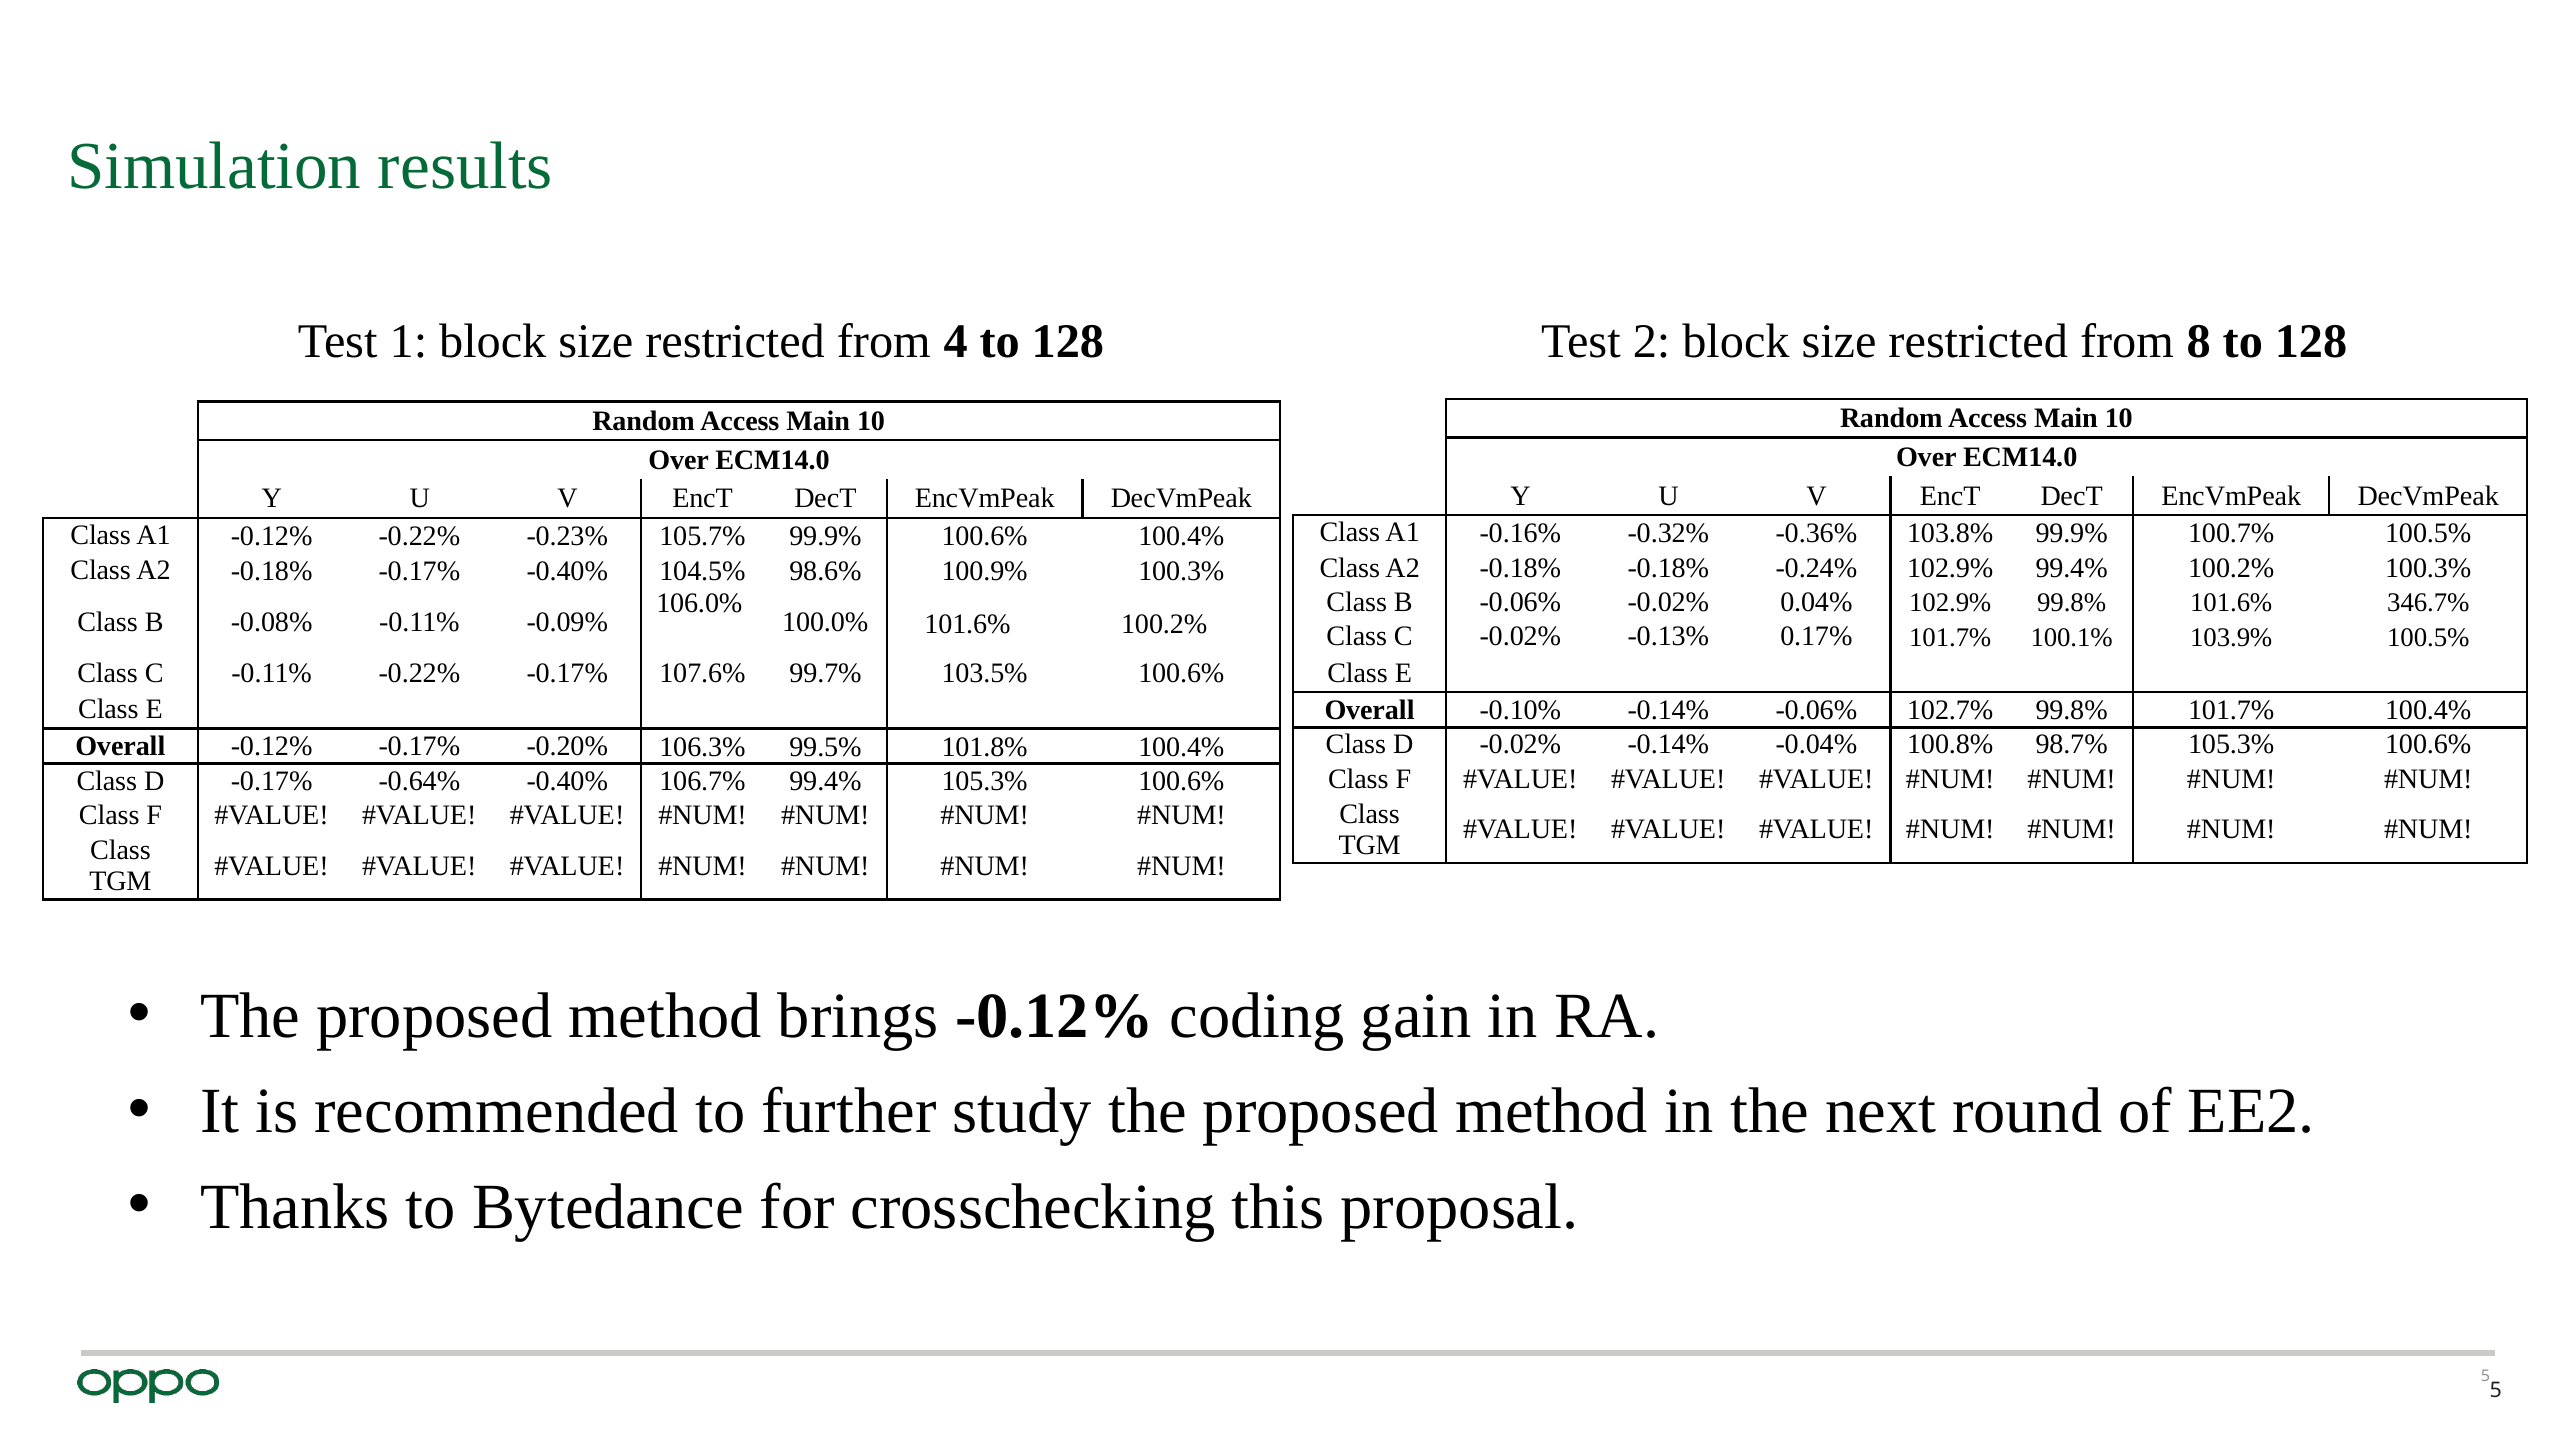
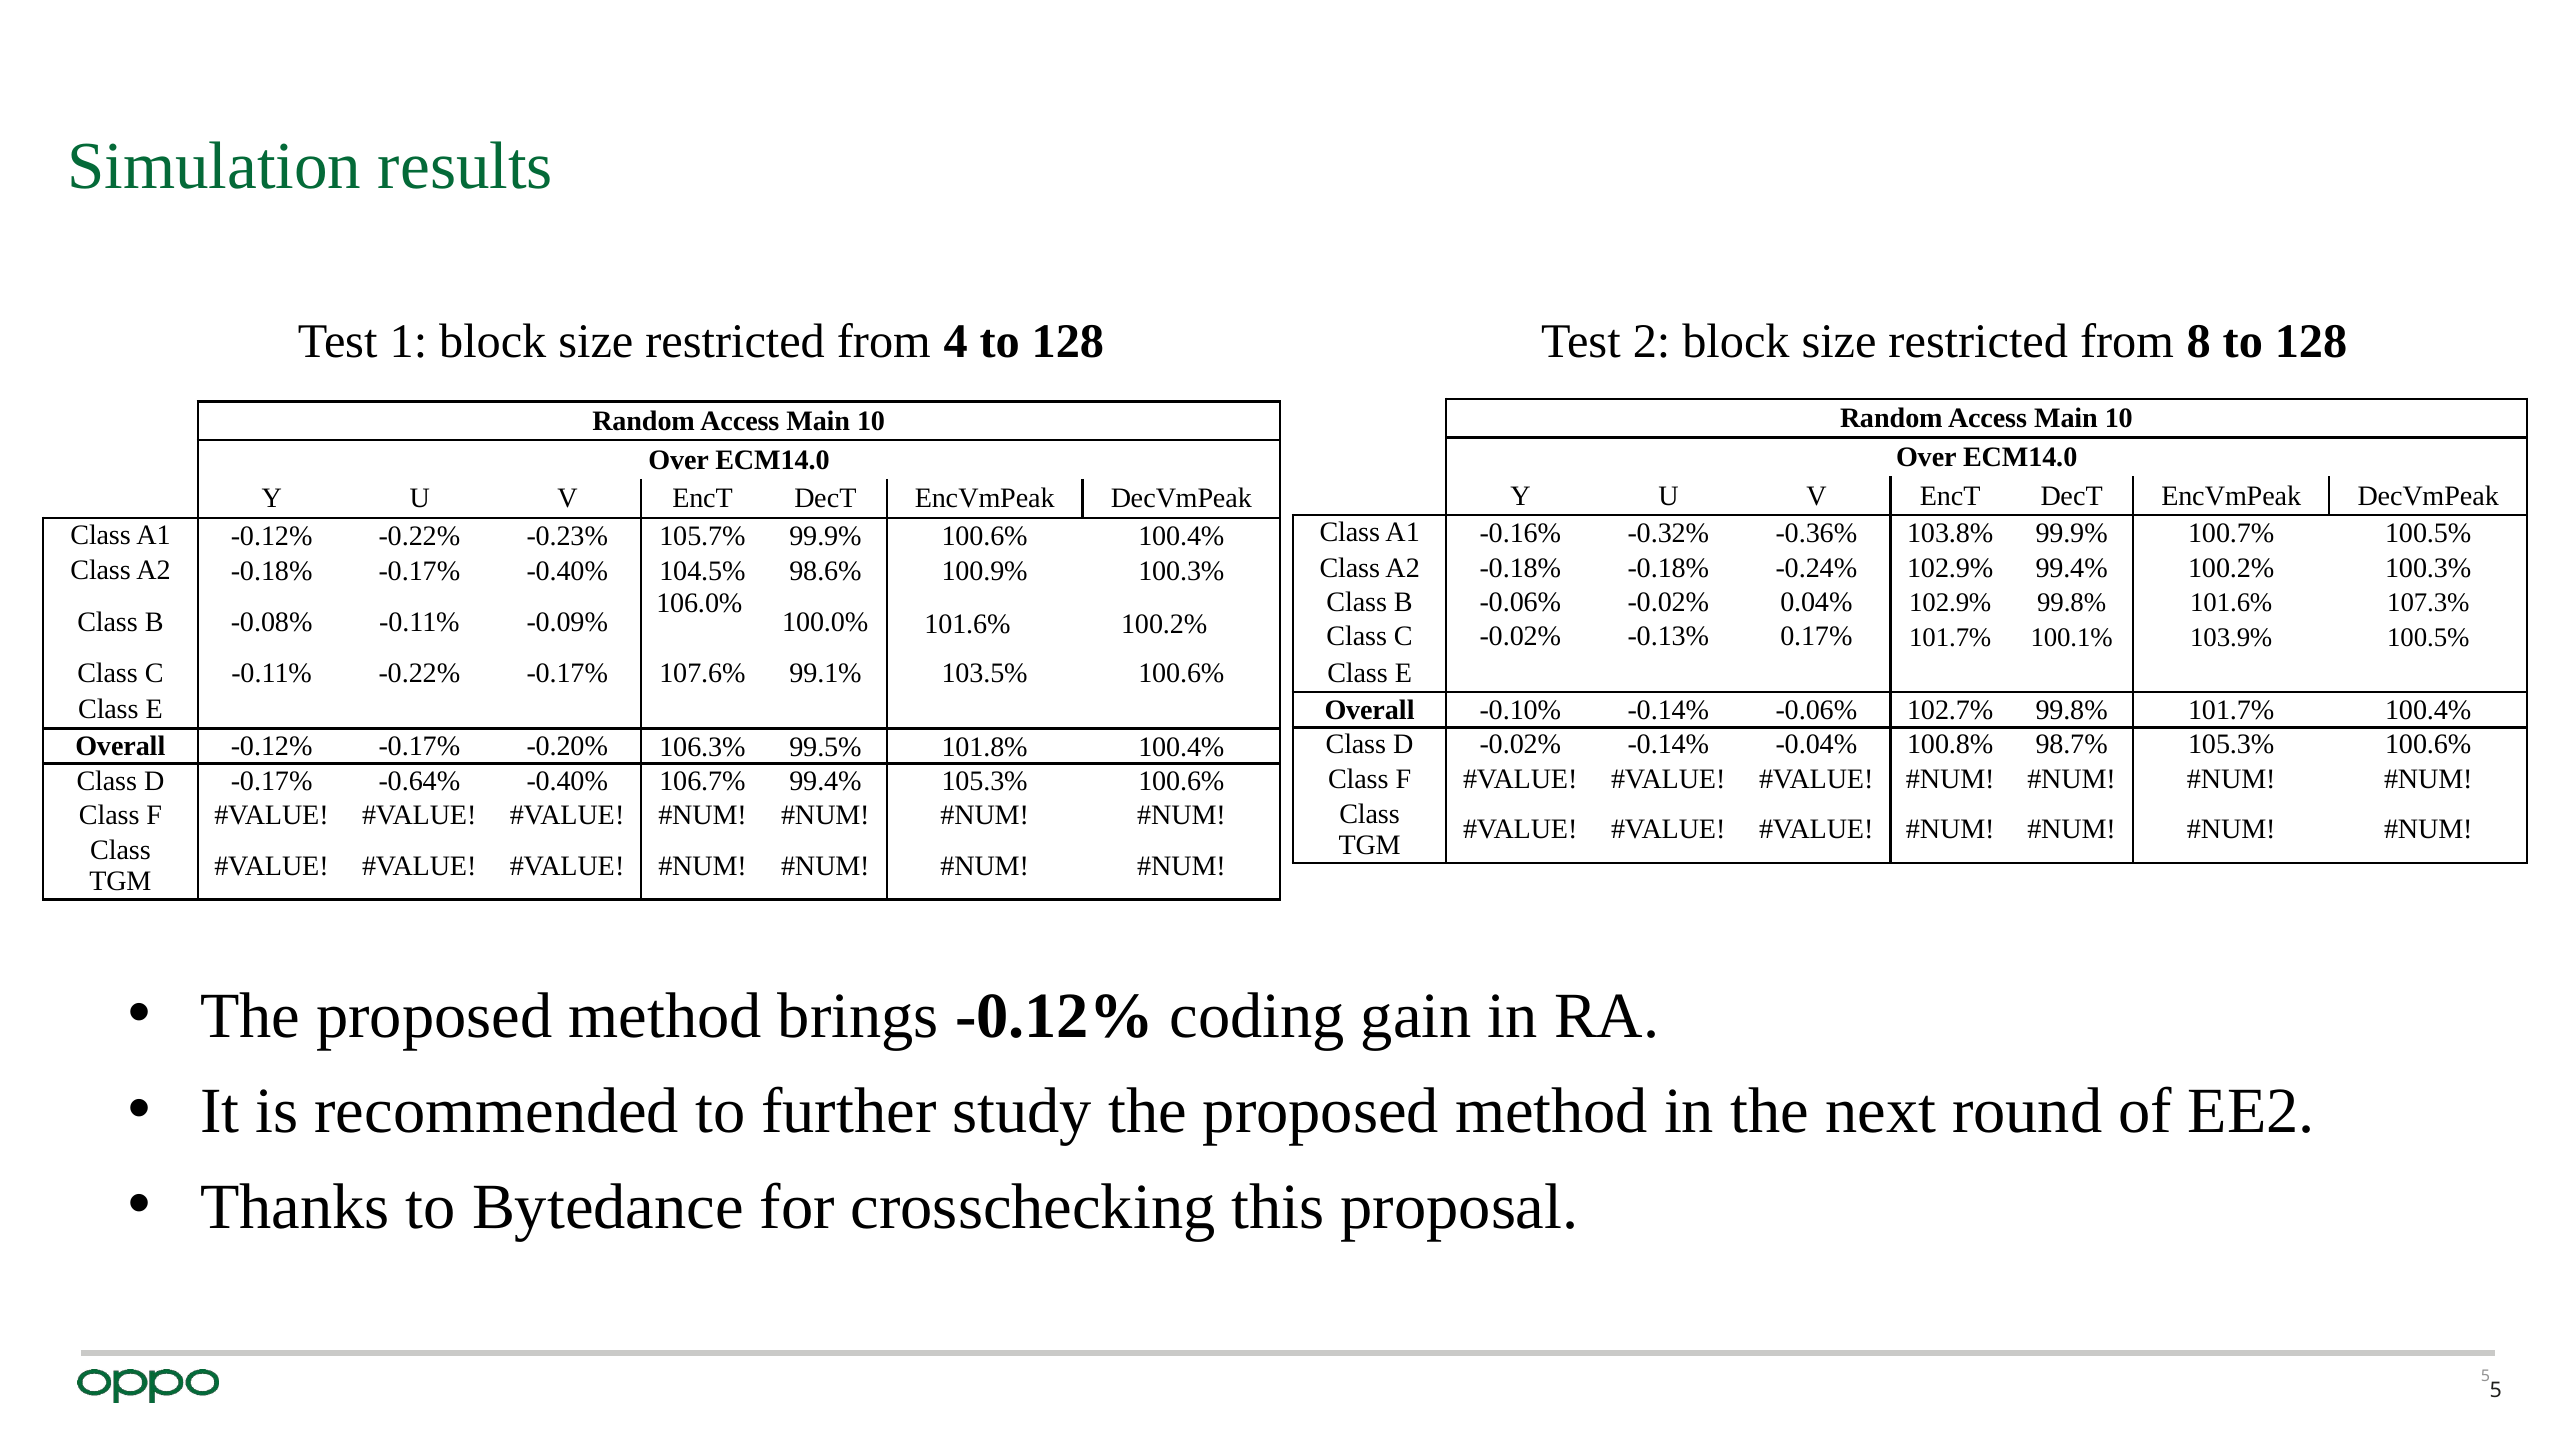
346.7%: 346.7% -> 107.3% (2428, 603)
99.7%: 99.7% -> 99.1% (826, 673)
